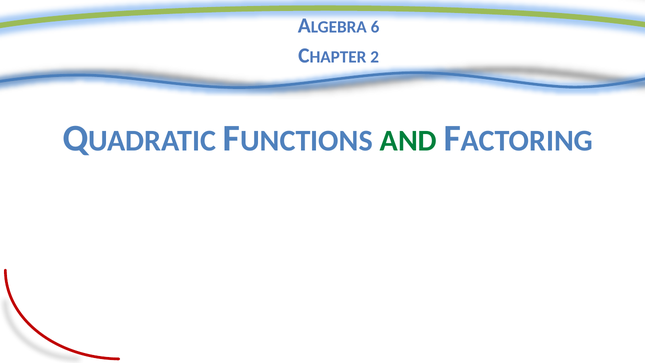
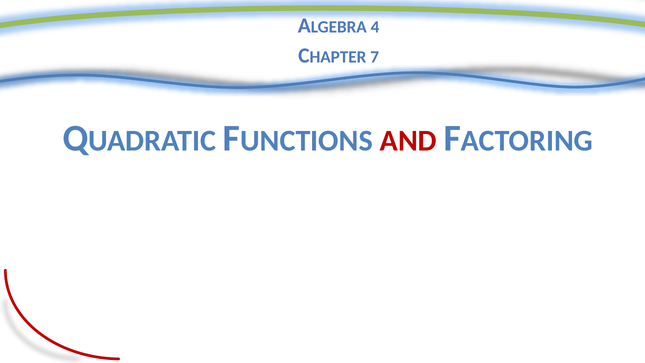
6: 6 -> 4 (375, 27)
2: 2 -> 7 (375, 57)
AND colour: green -> red (408, 141)
